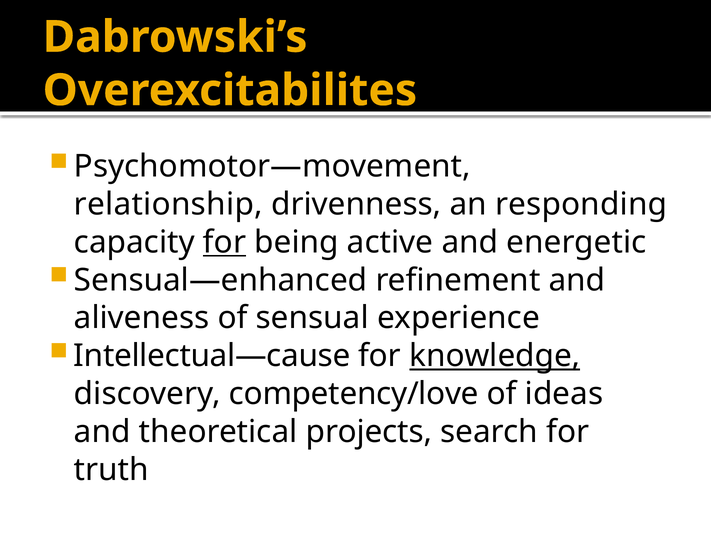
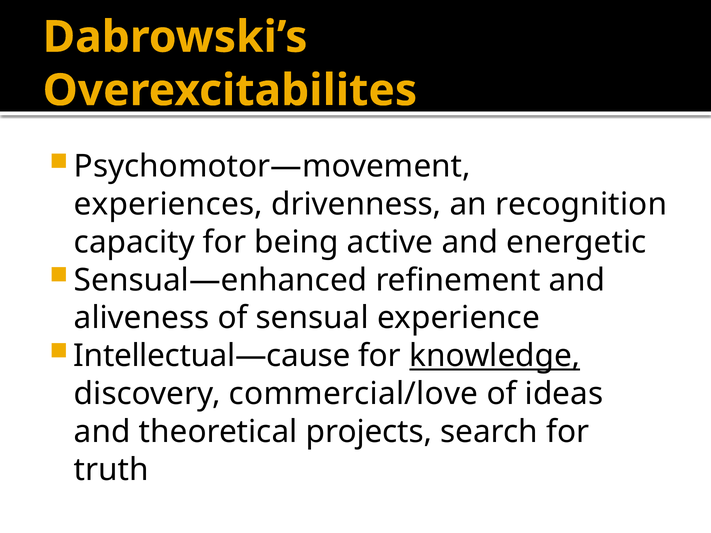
relationship: relationship -> experiences (168, 204)
responding: responding -> recognition (581, 204)
for underline: present -> none (225, 242)
competency/love: competency/love -> commercial/love (354, 394)
